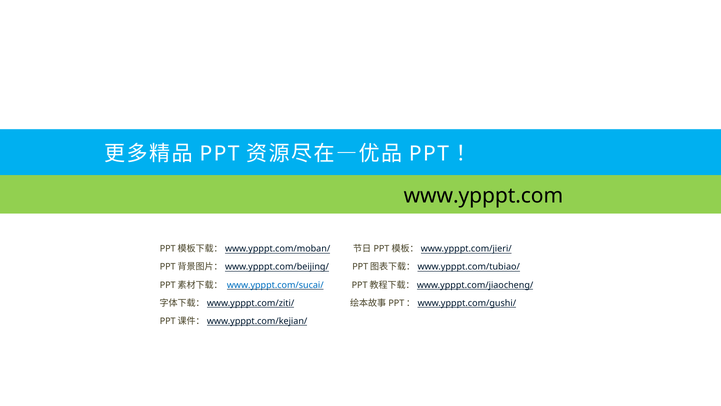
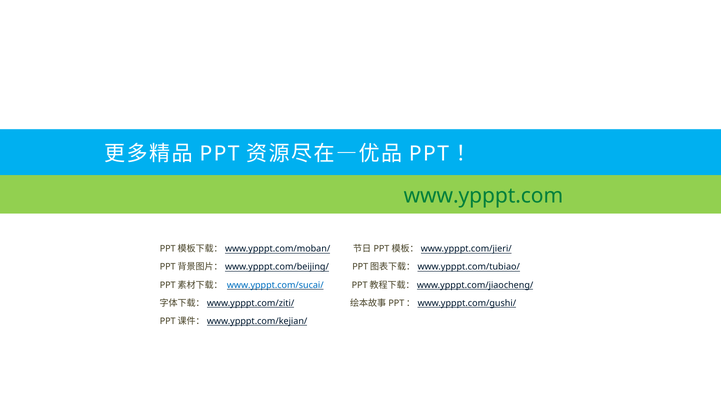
www.ypppt.com colour: black -> green (483, 195)
